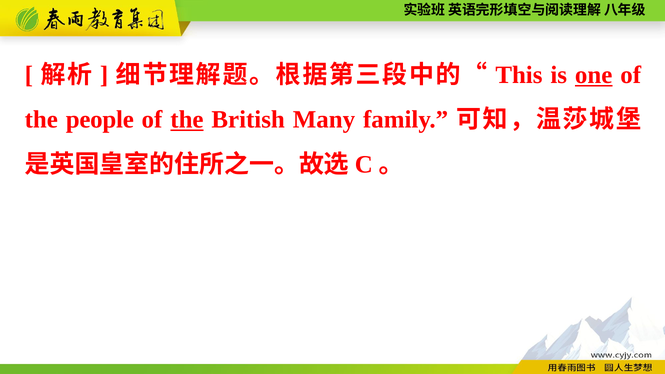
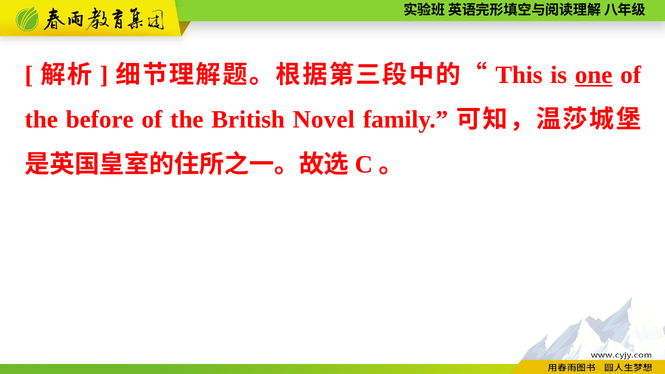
people: people -> before (100, 120)
the underline: present -> none (187, 120)
Many: Many -> Novel (324, 120)
